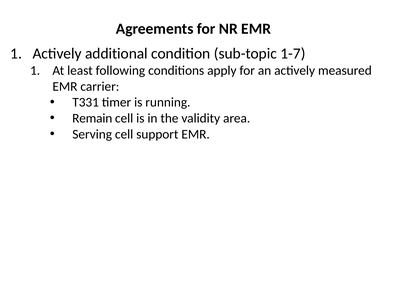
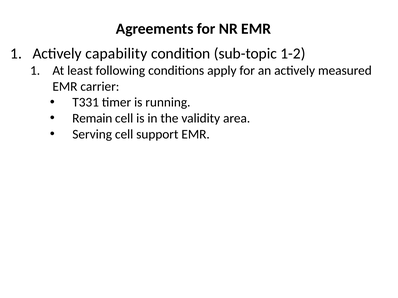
additional: additional -> capability (116, 54)
1-7: 1-7 -> 1-2 (293, 54)
